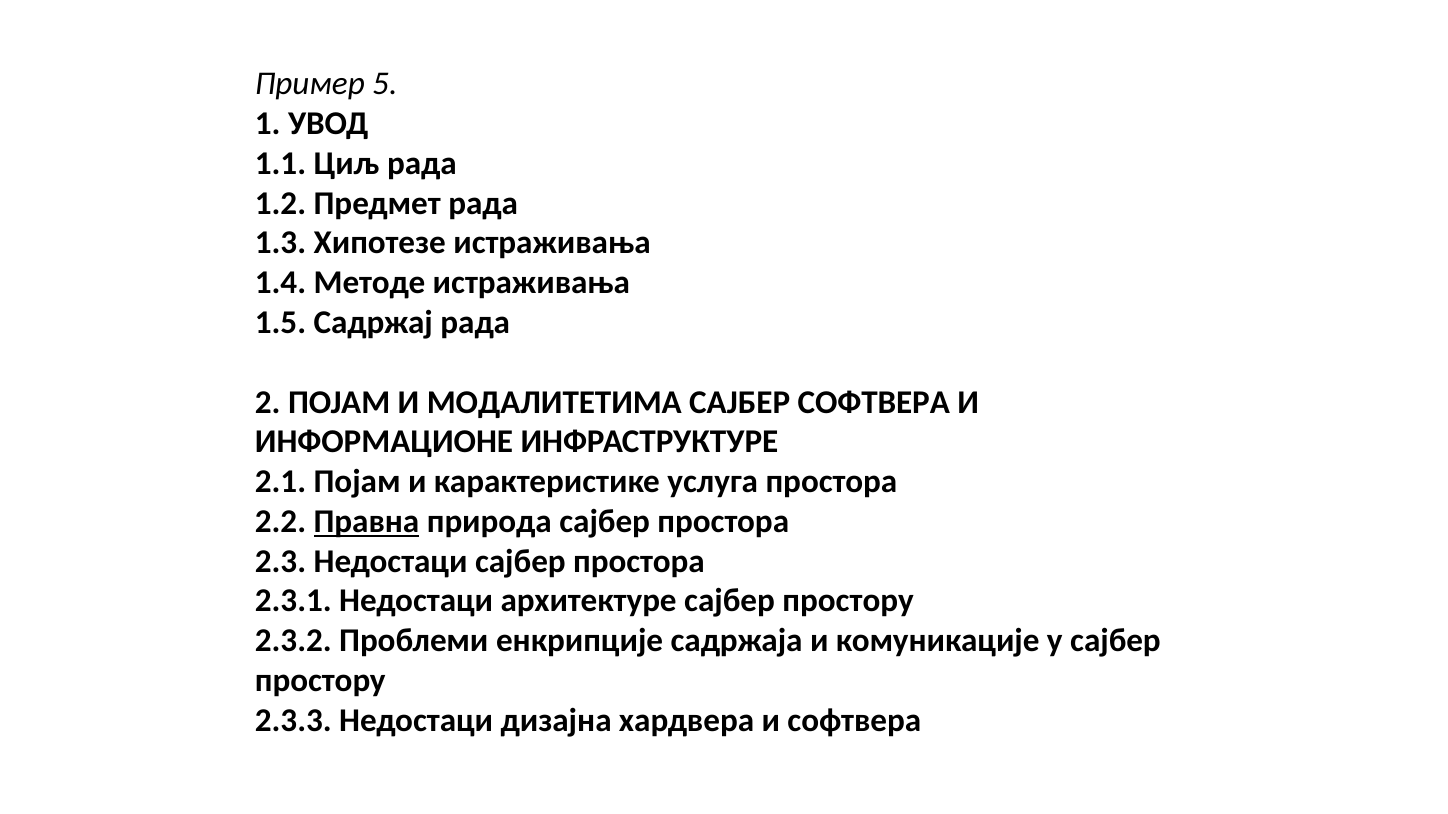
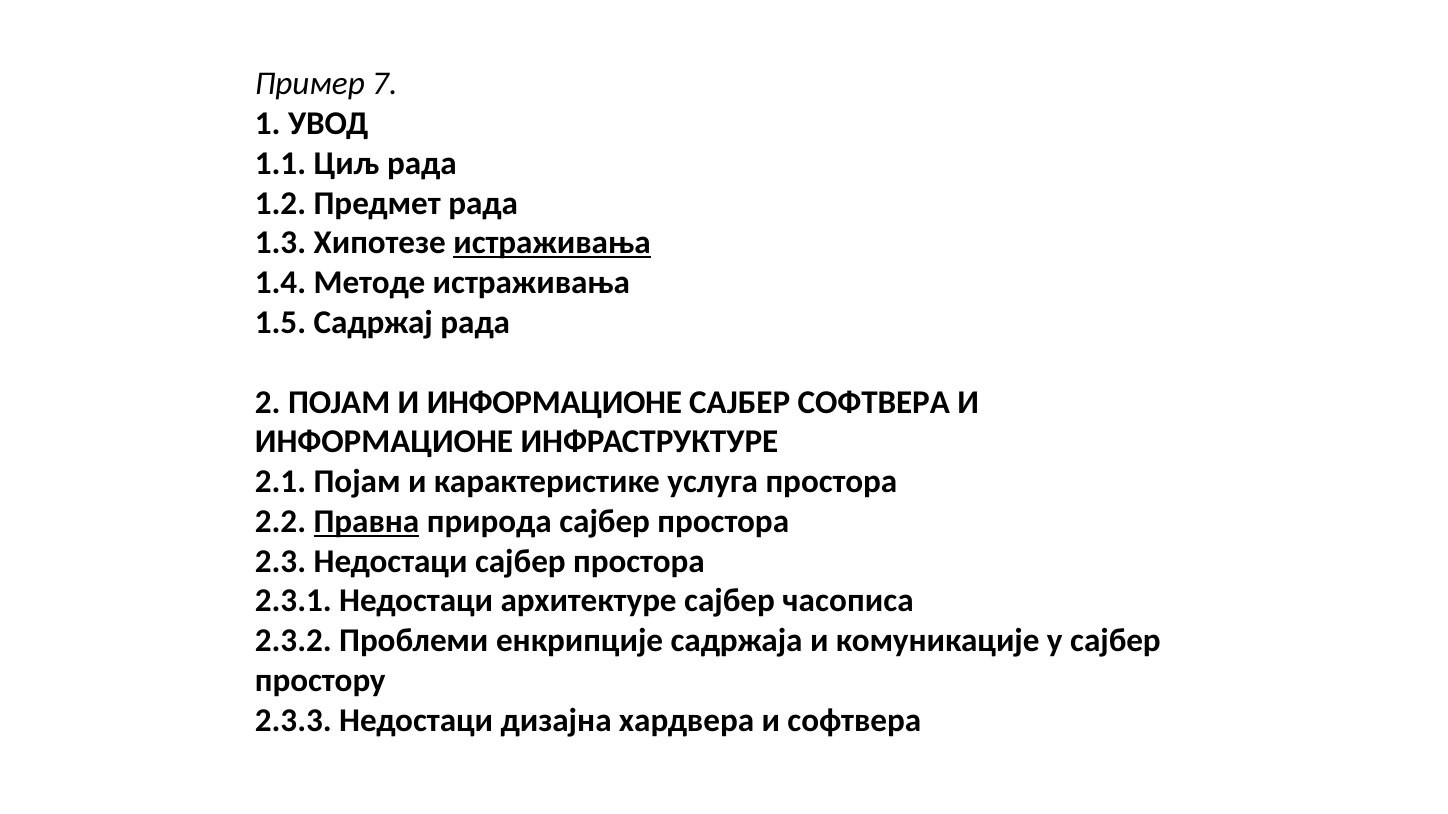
5: 5 -> 7 (385, 84)
истраживања underline: none -> present (552, 243)
ПОЈАМ И МОДАЛИТЕТИМА: МОДАЛИТЕТИМА -> ИНФОРМАЦИОНЕ (554, 402)
архитектуре сајбер простору: простору -> часописа (848, 601)
